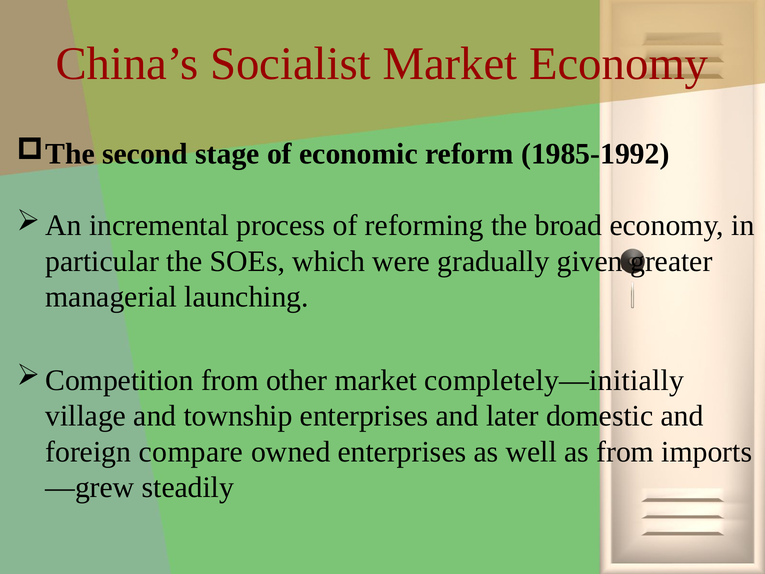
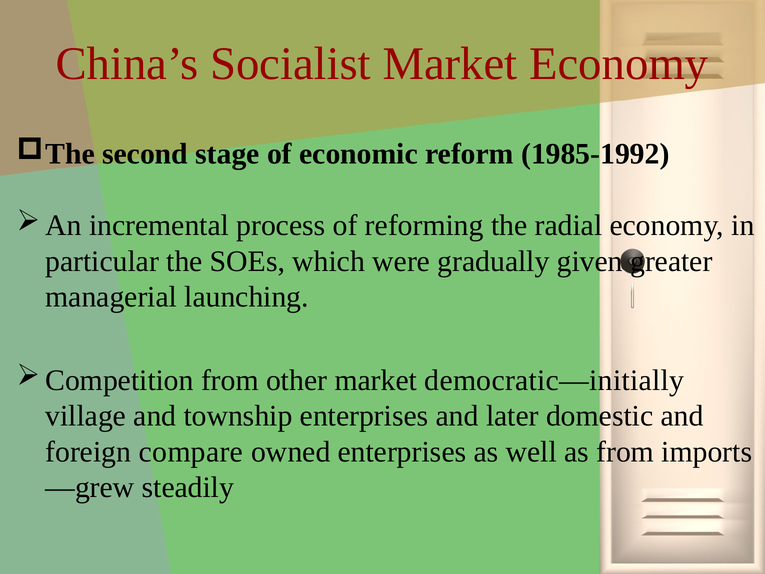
broad: broad -> radial (568, 225)
completely—initially: completely—initially -> democratic—initially (554, 380)
